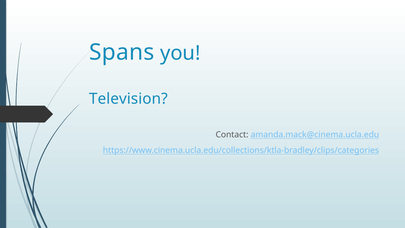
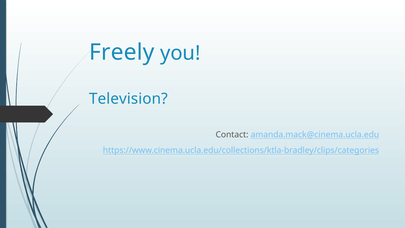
Spans: Spans -> Freely (122, 52)
